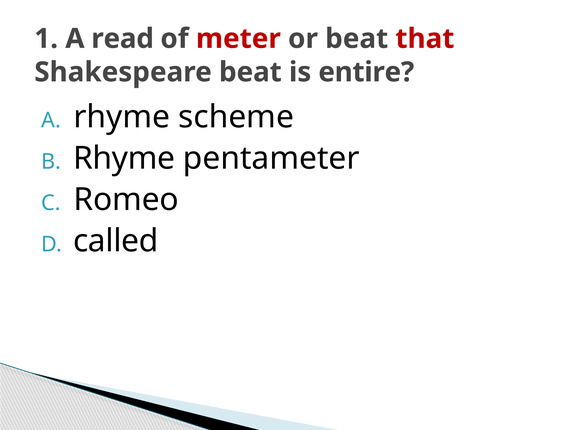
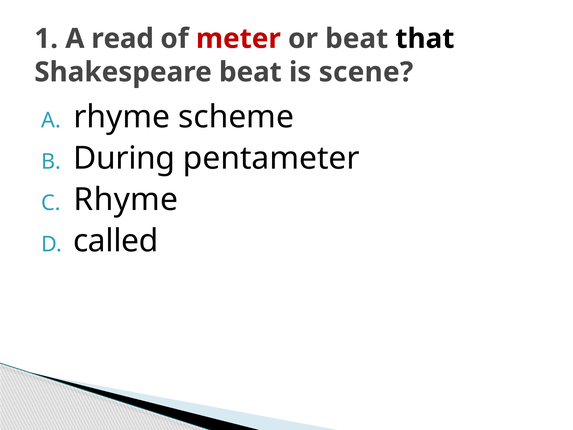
that colour: red -> black (425, 39)
entire: entire -> scene (366, 72)
Rhyme: Rhyme -> During (124, 158)
Romeo: Romeo -> Rhyme (126, 200)
